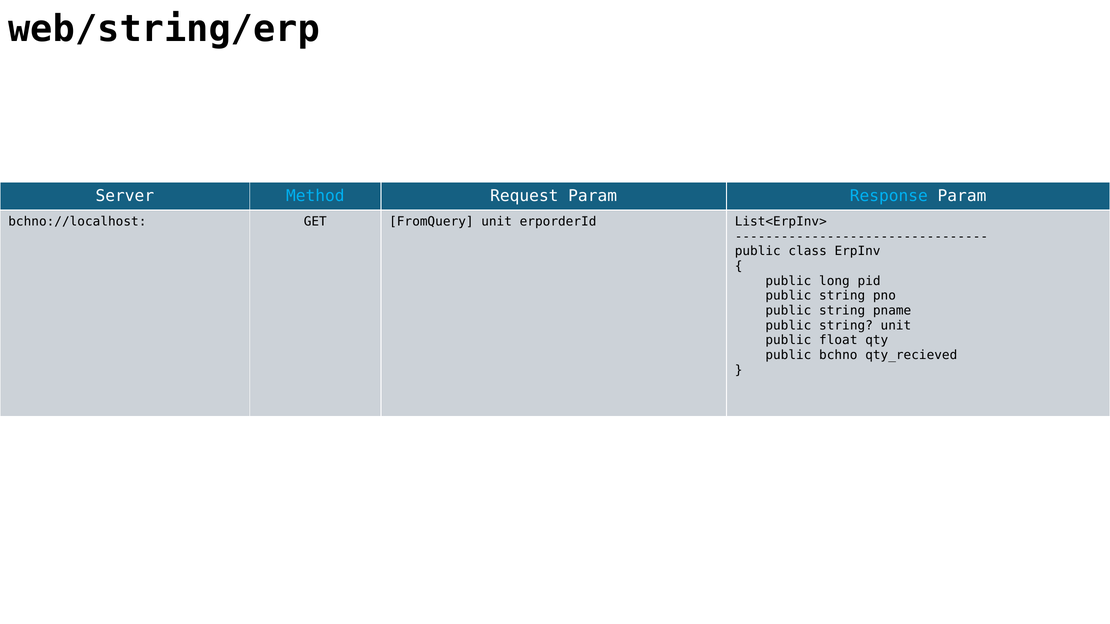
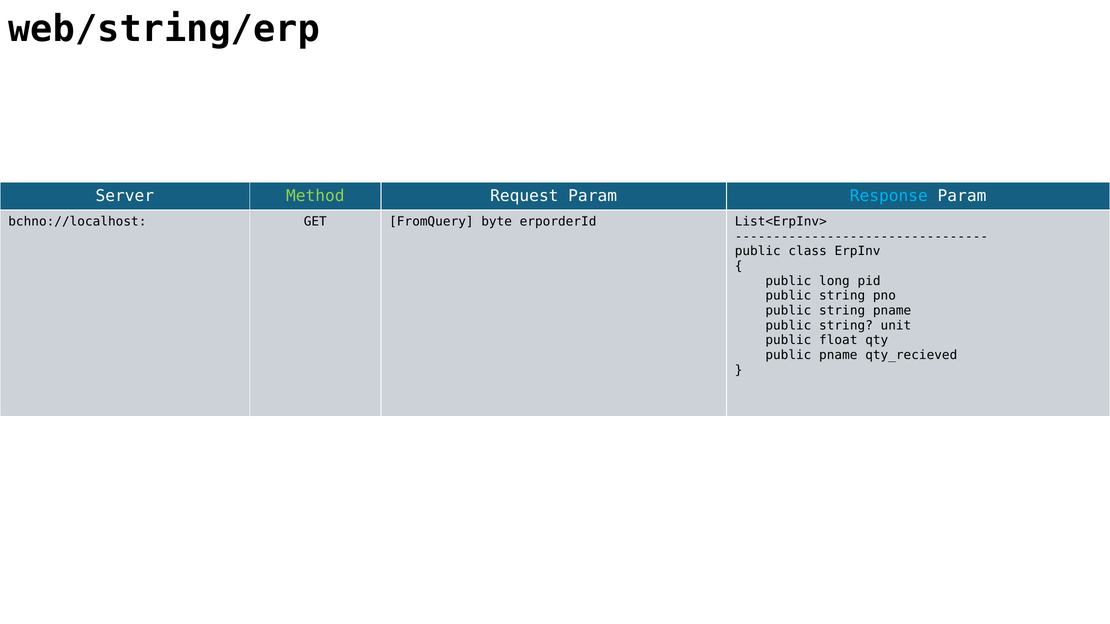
Method colour: light blue -> light green (315, 196)
FromQuery unit: unit -> byte (497, 222)
public bchno: bchno -> pname (838, 355)
